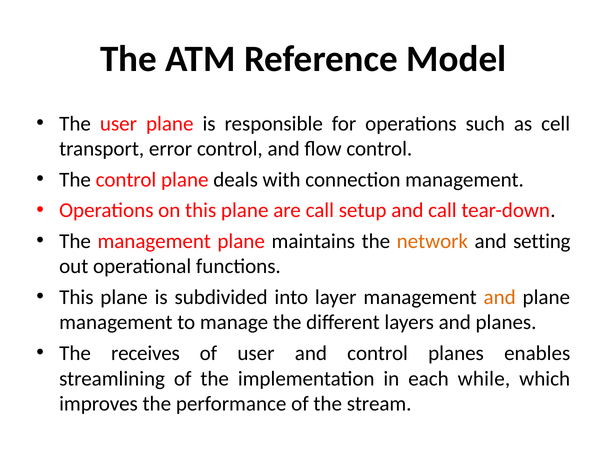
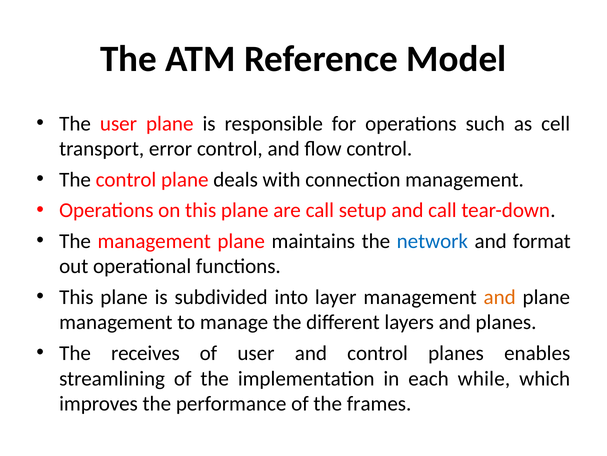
network colour: orange -> blue (432, 241)
setting: setting -> format (542, 241)
stream: stream -> frames (379, 403)
